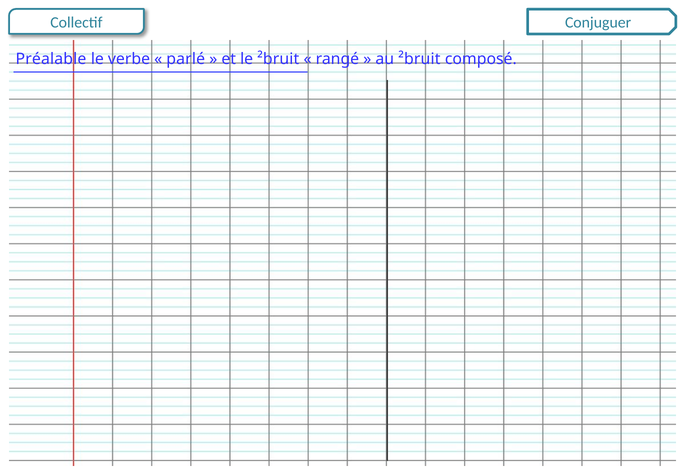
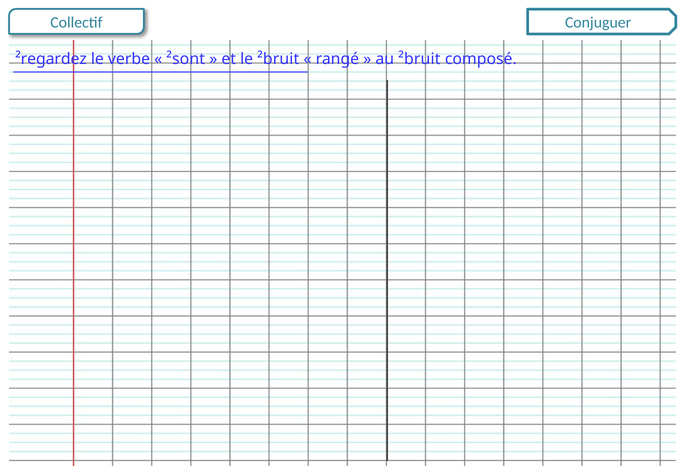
Préalable: Préalable -> ²regardez (51, 59)
parlé: parlé -> ²sont (186, 59)
